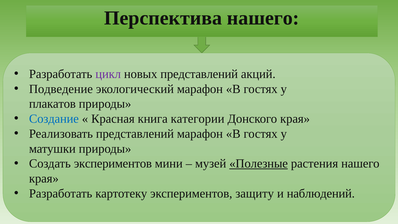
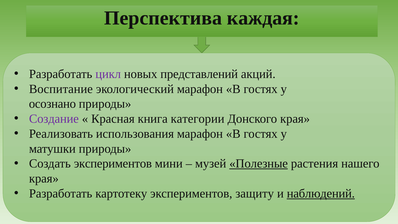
Перспектива нашего: нашего -> каждая (263, 18)
Подведение: Подведение -> Воспитание (61, 89)
плакатов: плакатов -> осознано (52, 104)
Создание colour: blue -> purple (54, 119)
Реализовать представлений: представлений -> использования (135, 134)
наблюдений underline: none -> present (321, 193)
